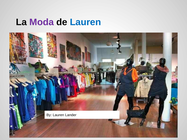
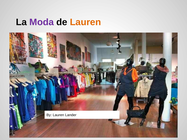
Lauren colour: blue -> orange (85, 22)
